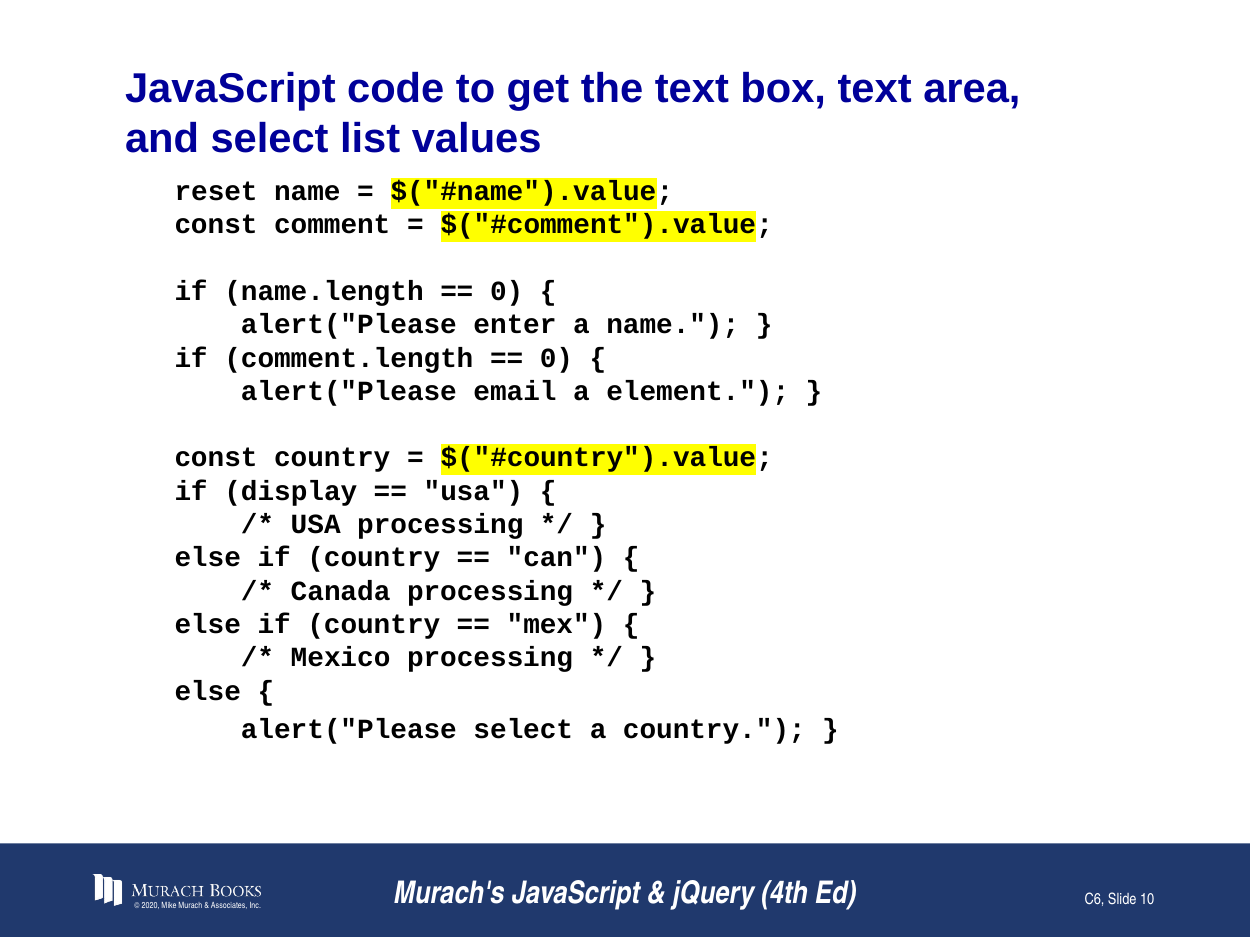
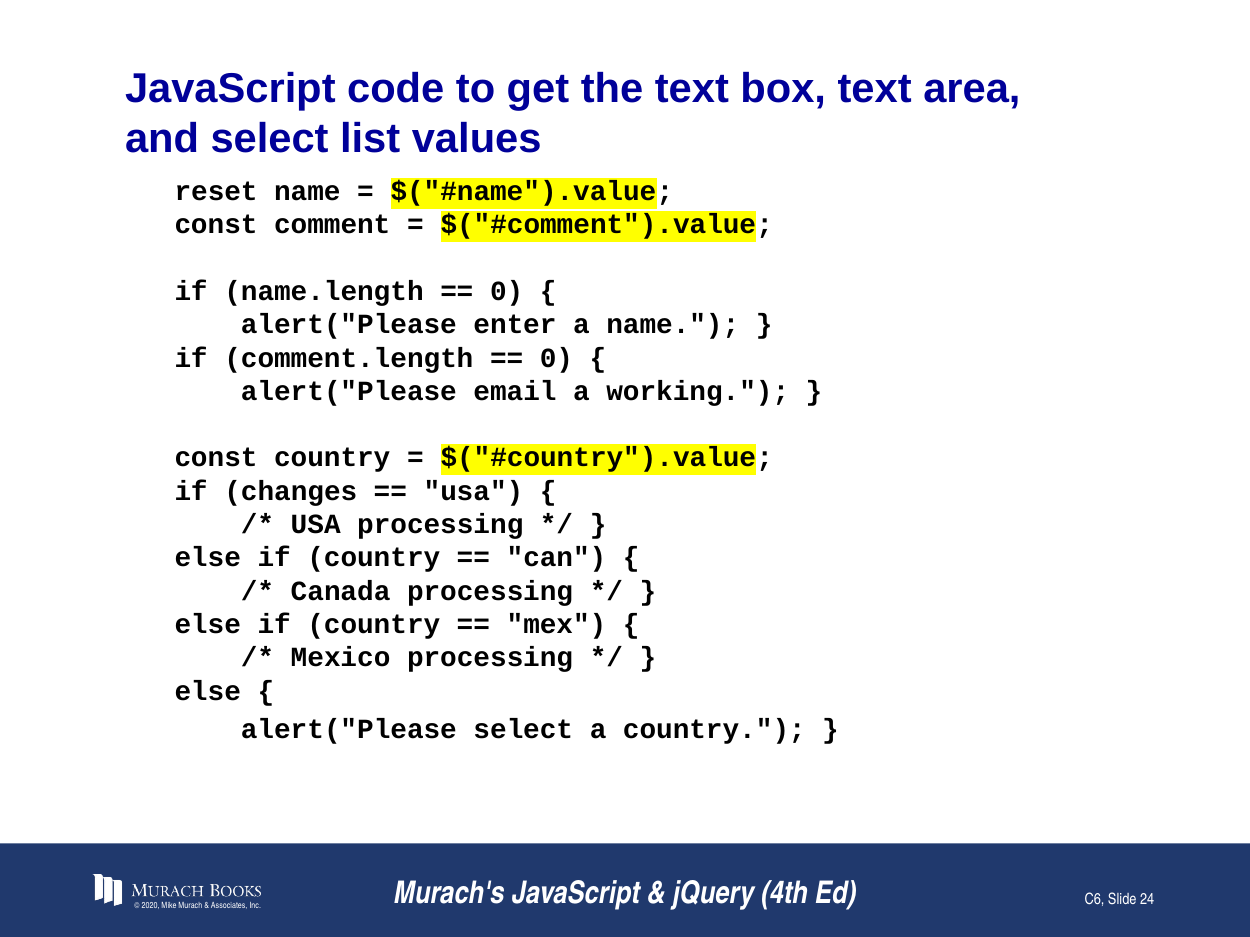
element: element -> working (698, 391)
display: display -> changes (291, 491)
10: 10 -> 24 (1147, 899)
